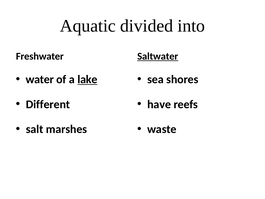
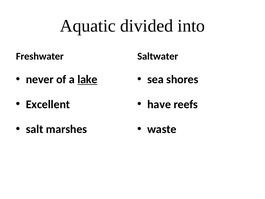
Saltwater underline: present -> none (158, 56)
water: water -> never (40, 79)
Different: Different -> Excellent (48, 104)
